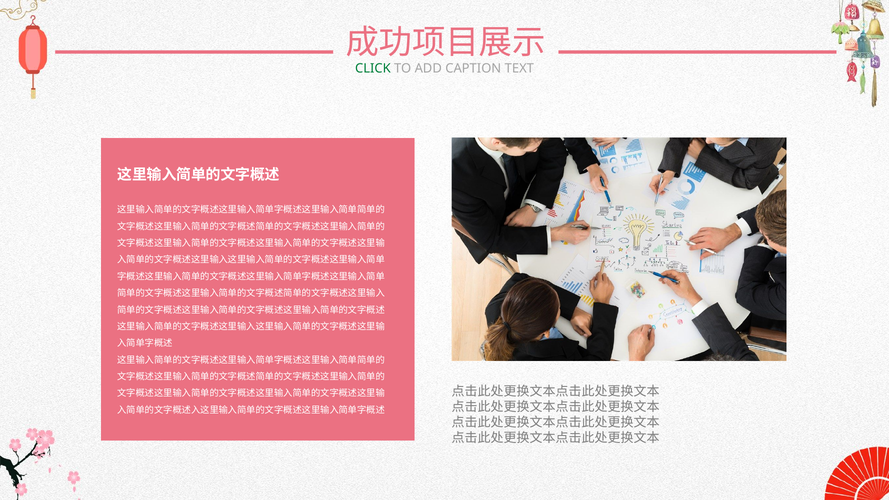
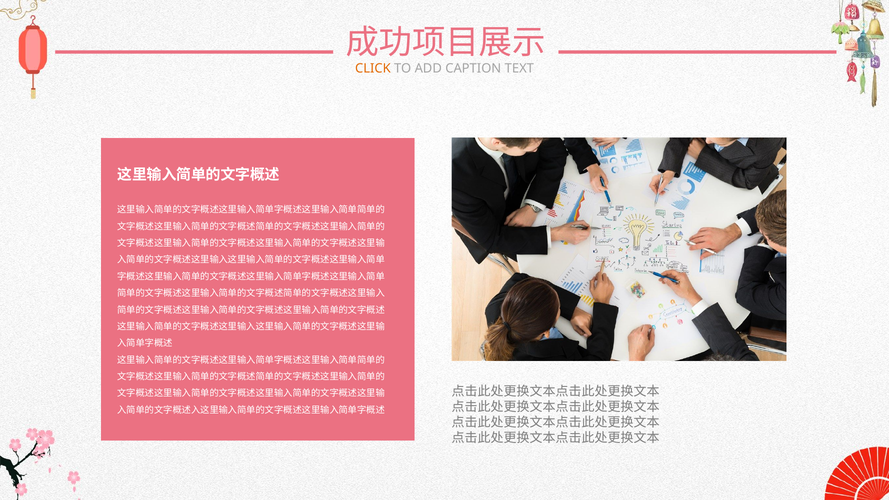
CLICK colour: green -> orange (373, 69)
